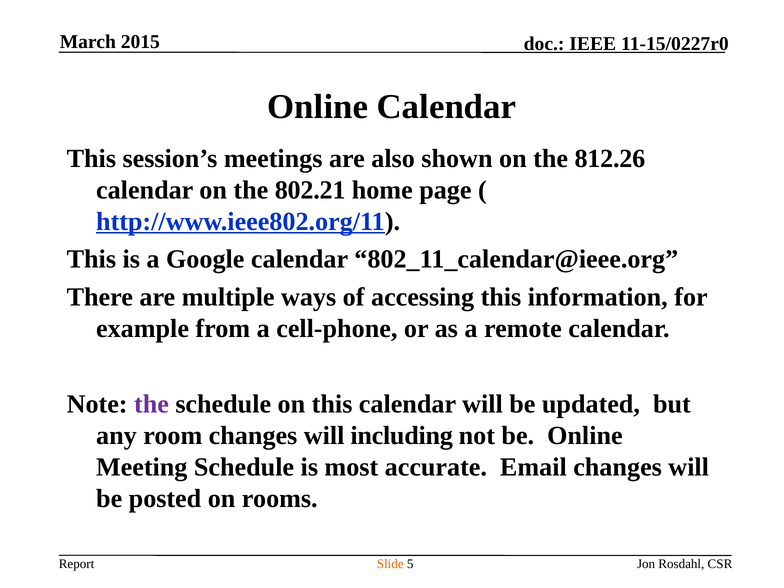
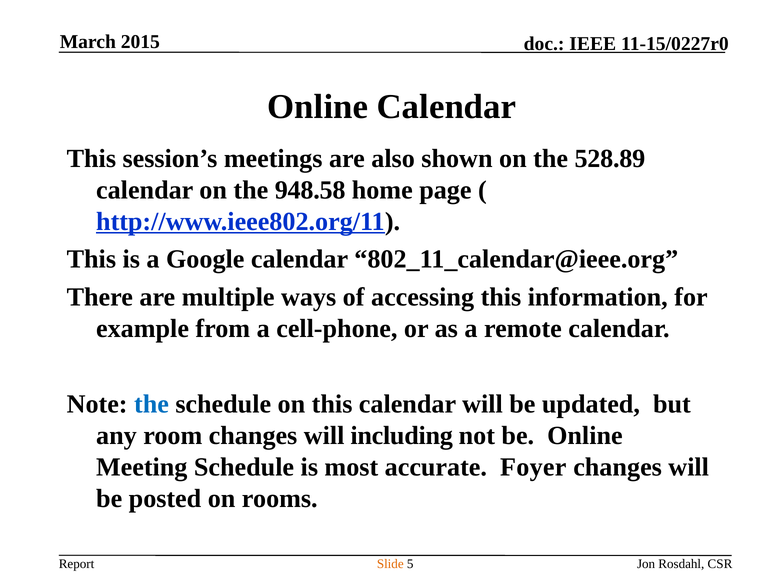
812.26: 812.26 -> 528.89 (610, 159)
802.21: 802.21 -> 948.58 (310, 190)
the colour: purple -> blue (151, 404)
Email: Email -> Foyer (533, 467)
